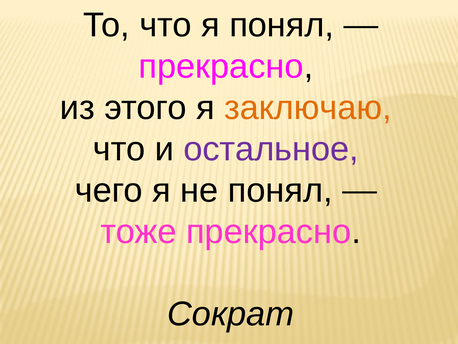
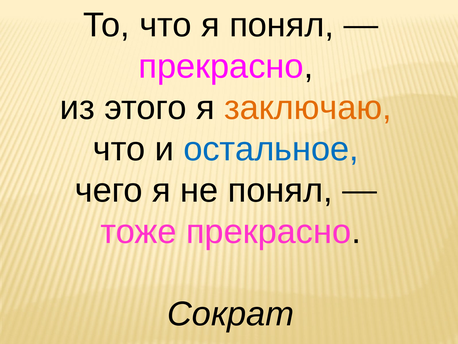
остальное colour: purple -> blue (271, 149)
